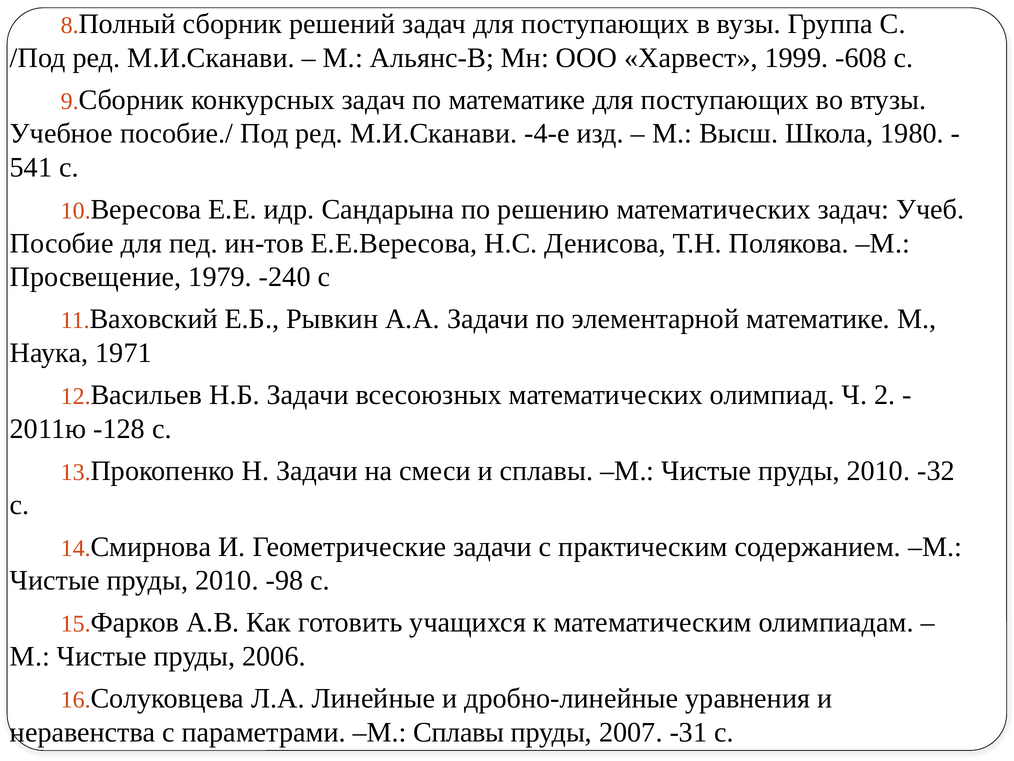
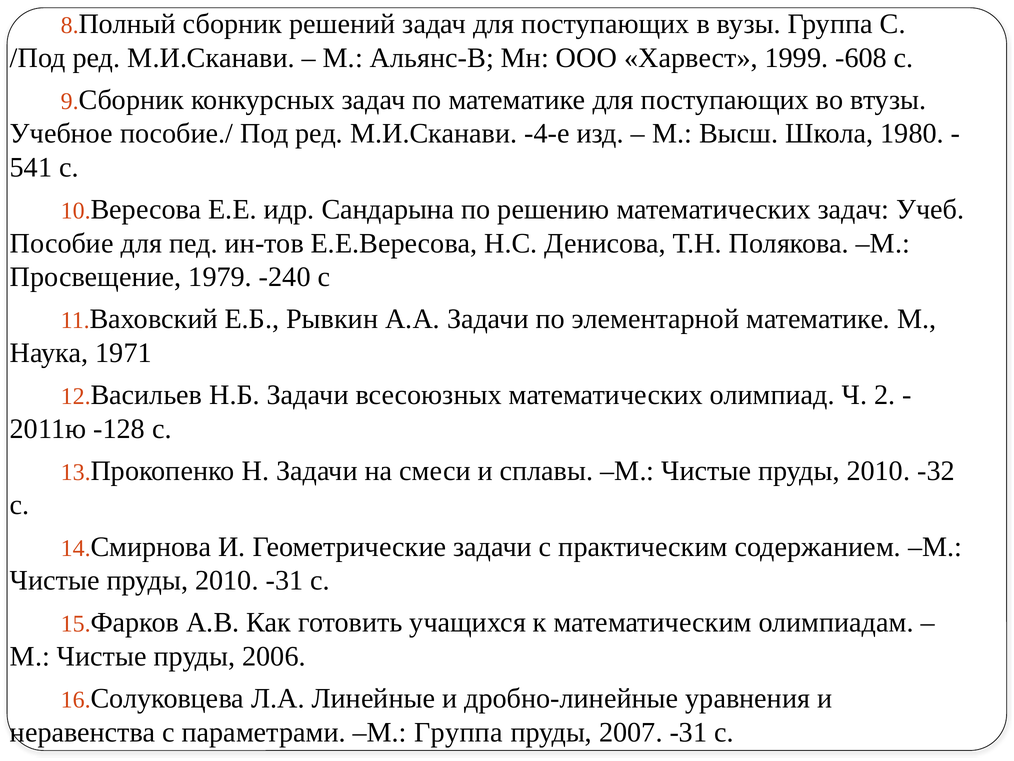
2010 -98: -98 -> -31 (284, 580)
М Сплавы: Сплавы -> Группа (458, 732)
